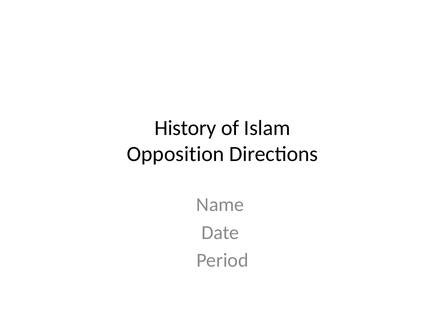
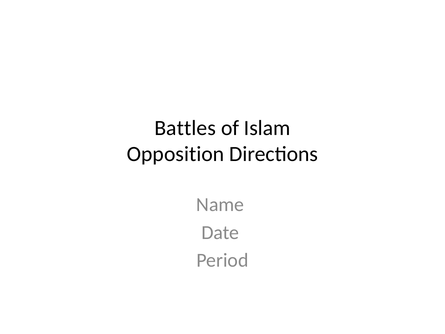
History: History -> Battles (185, 128)
